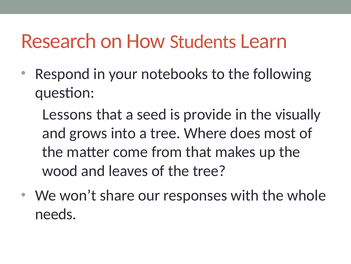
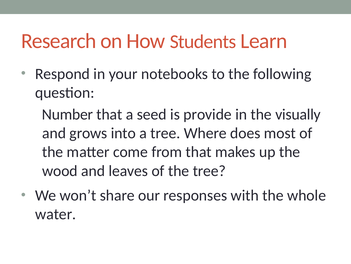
Lessons: Lessons -> Number (68, 114)
needs: needs -> water (56, 214)
